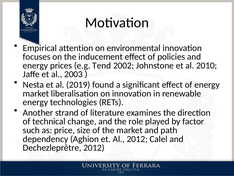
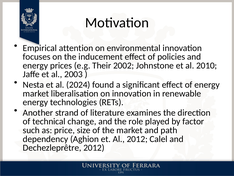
Tend: Tend -> Their (102, 65)
2019: 2019 -> 2024 (78, 84)
